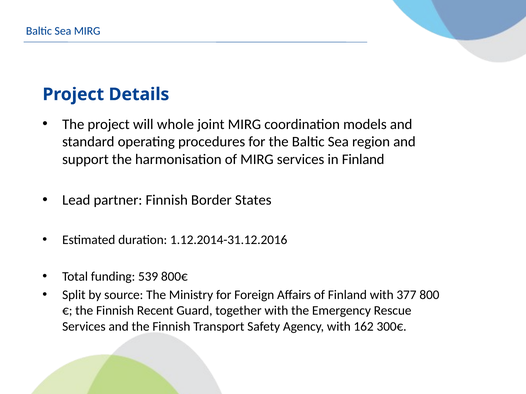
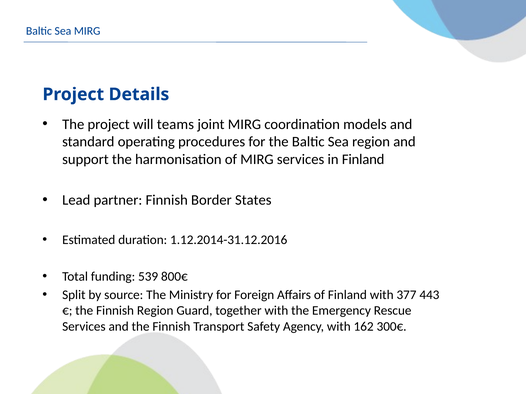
whole: whole -> teams (175, 124)
800: 800 -> 443 (429, 295)
Finnish Recent: Recent -> Region (155, 311)
